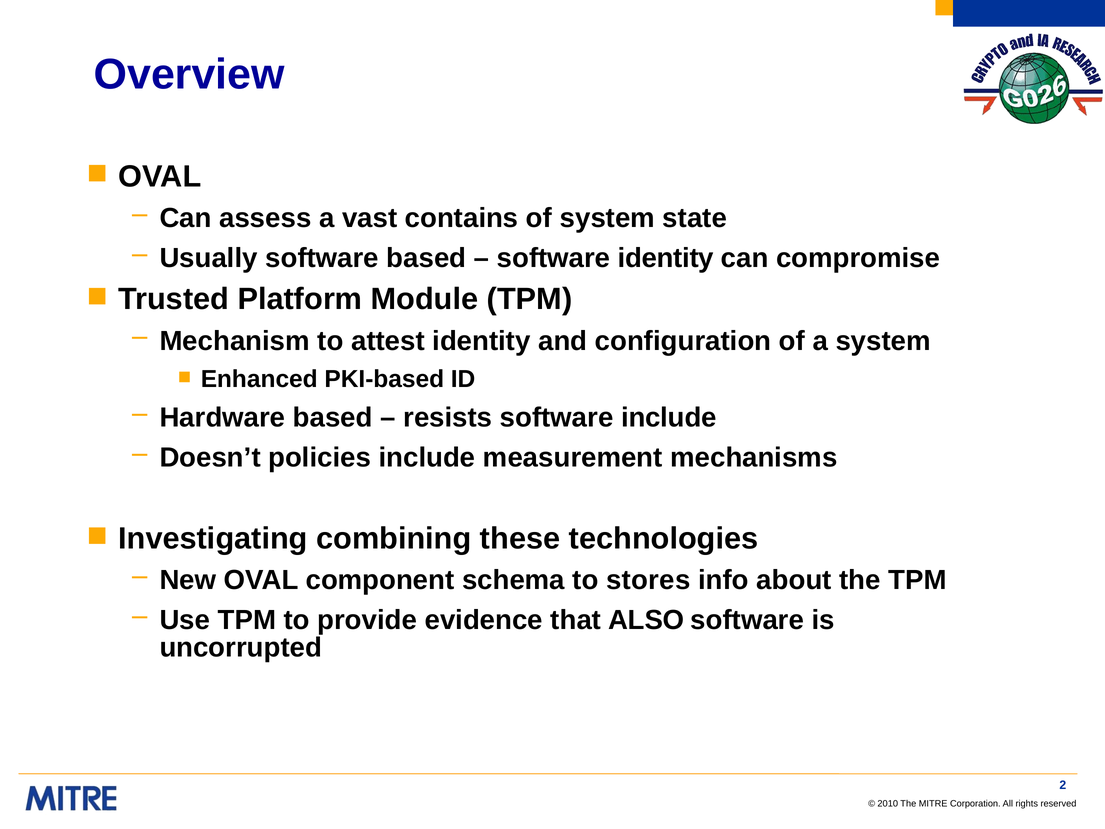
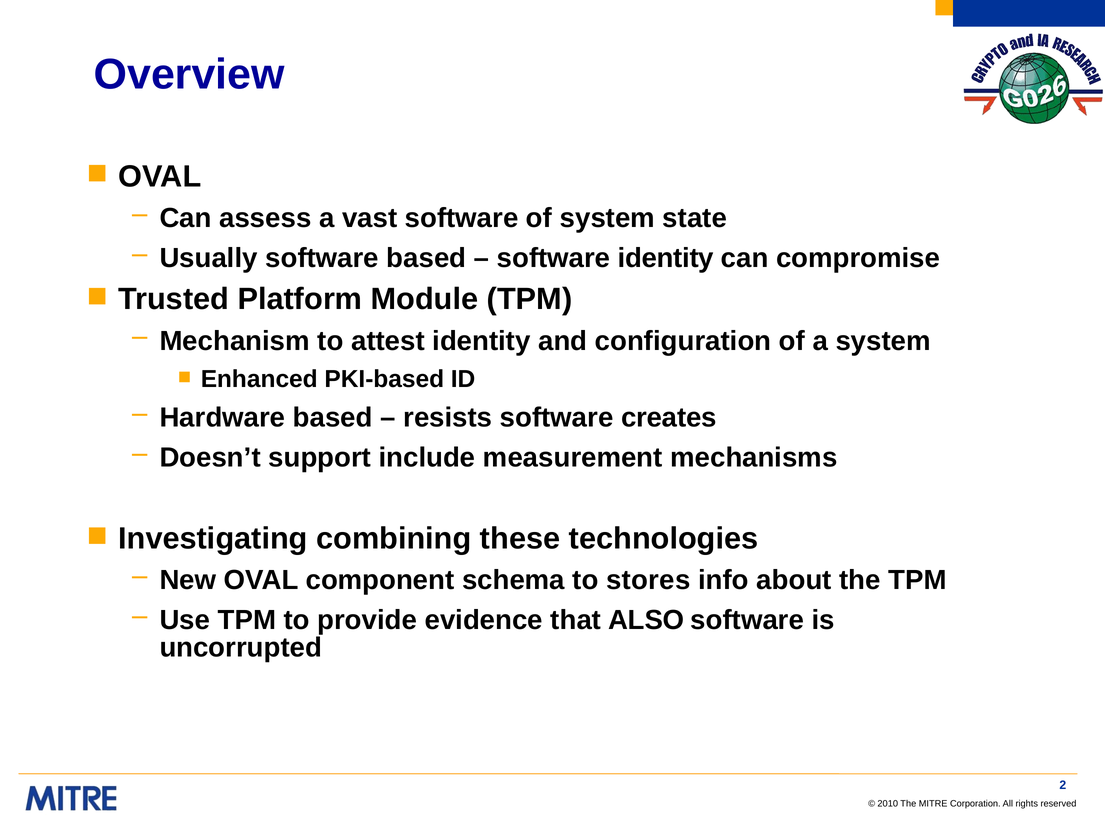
vast contains: contains -> software (462, 218)
software include: include -> creates (669, 417)
policies: policies -> support (320, 457)
